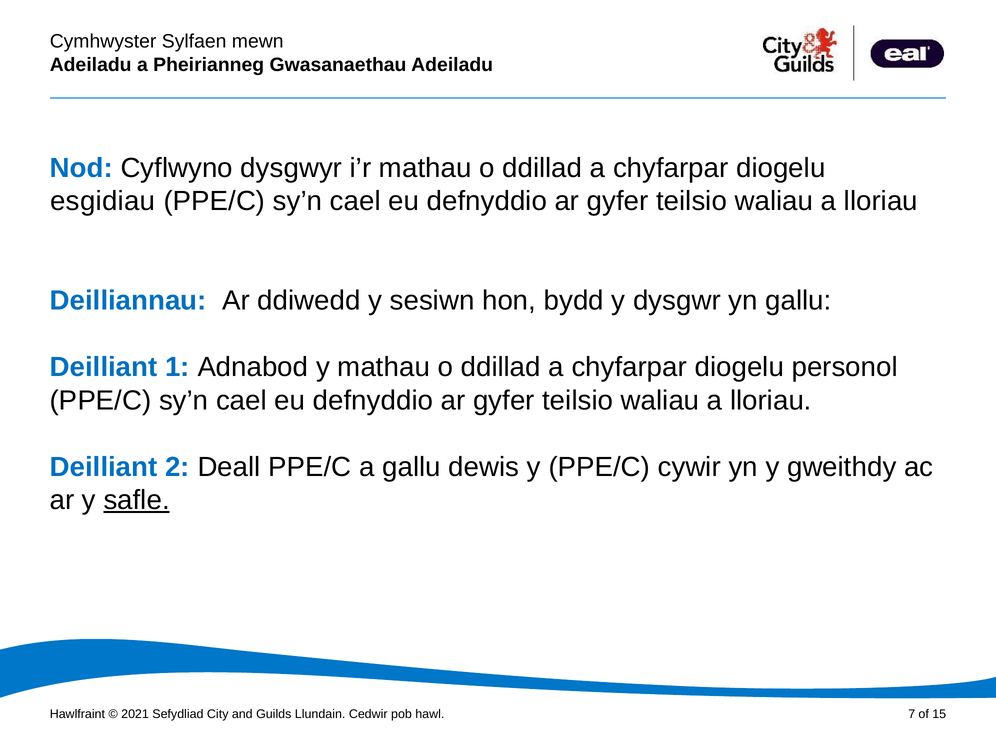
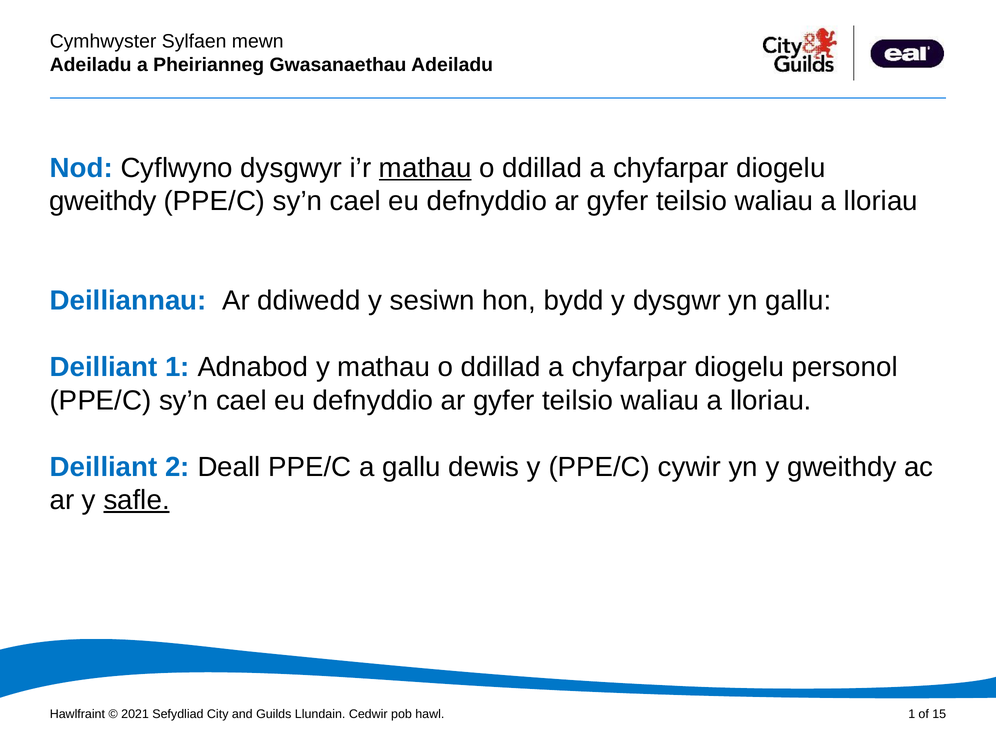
mathau underline: none -> present (425, 168)
esgidiau: esgidiau -> gweithdy (103, 201)
7: 7 -> 1 (912, 714)
